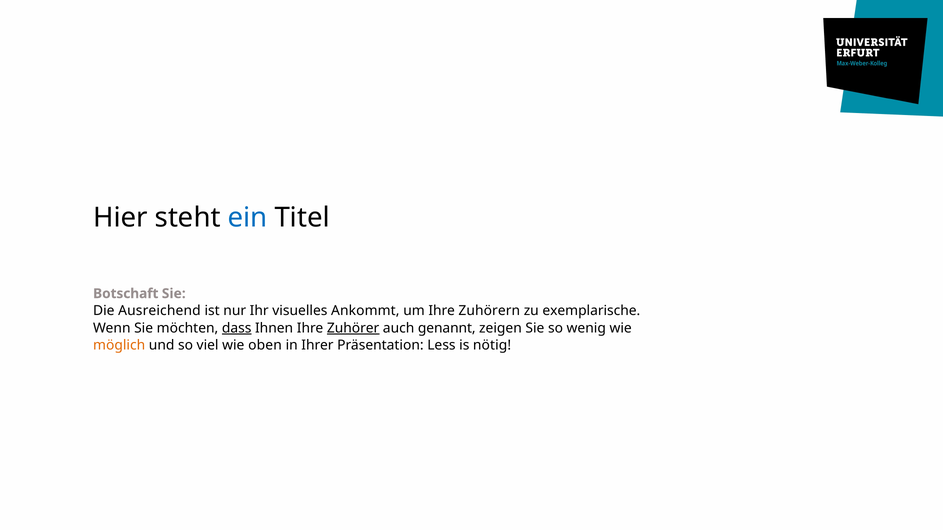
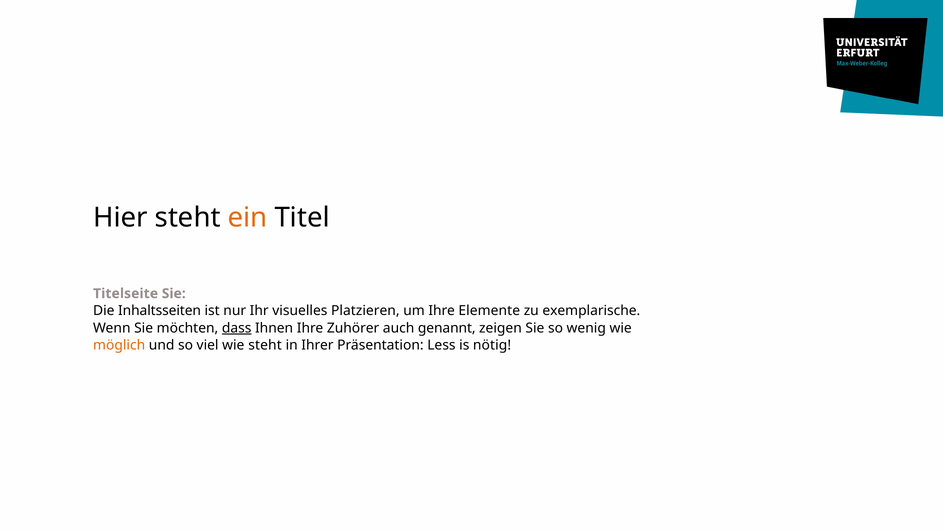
ein colour: blue -> orange (248, 218)
Botschaft: Botschaft -> Titelseite (126, 294)
Ausreichend: Ausreichend -> Inhaltsseiten (160, 311)
Ankommt: Ankommt -> Platzieren (365, 311)
Zuhörern: Zuhörern -> Elemente (489, 311)
Zuhörer underline: present -> none (353, 328)
wie oben: oben -> steht (265, 346)
